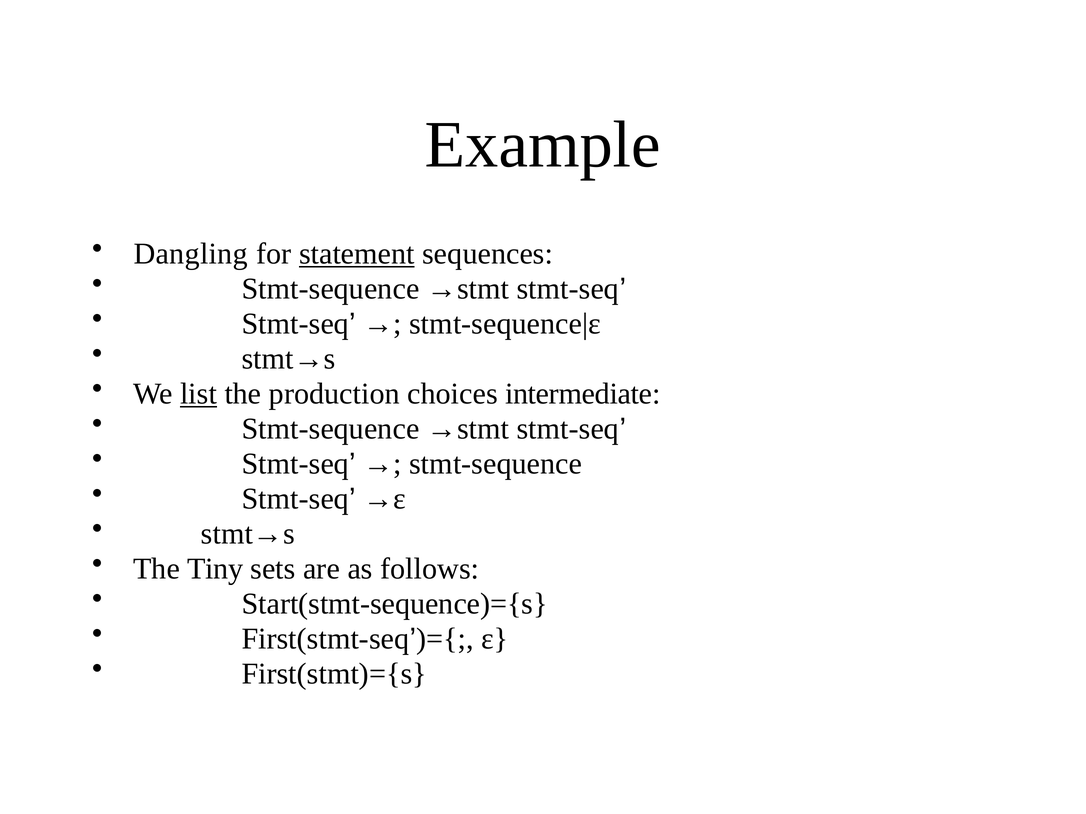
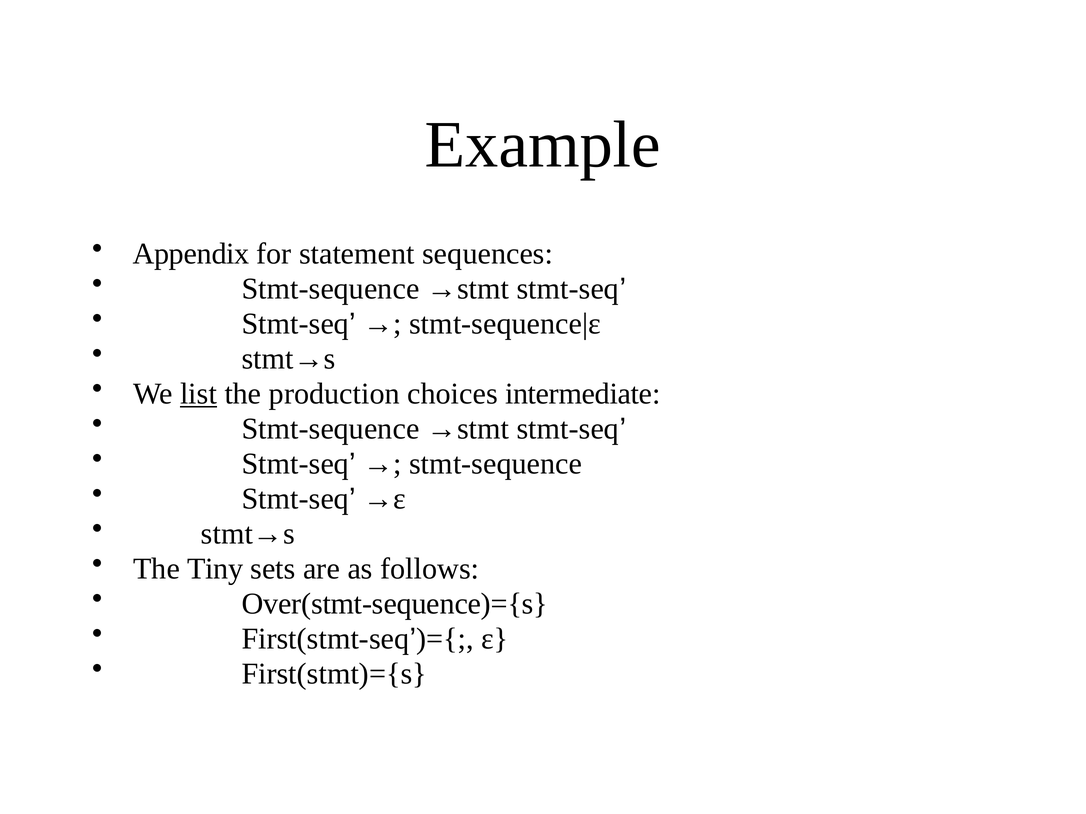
Dangling: Dangling -> Appendix (191, 254)
statement underline: present -> none (357, 254)
Start(stmt-sequence)={s: Start(stmt-sequence)={s -> Over(stmt-sequence)={s (395, 604)
